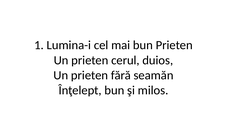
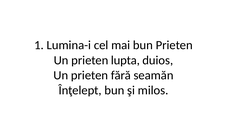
cerul: cerul -> lupta (125, 61)
